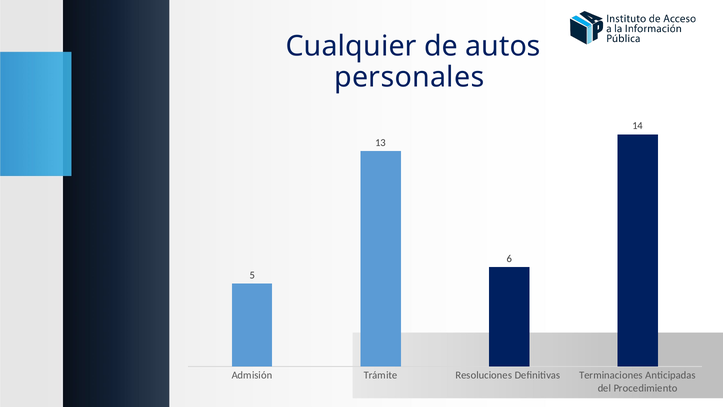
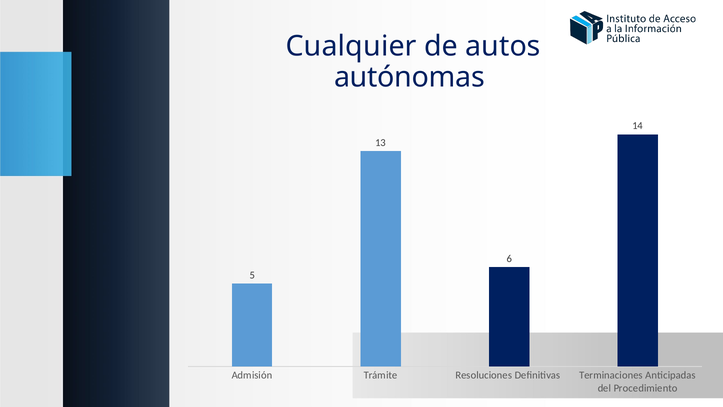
personales: personales -> autónomas (410, 77)
